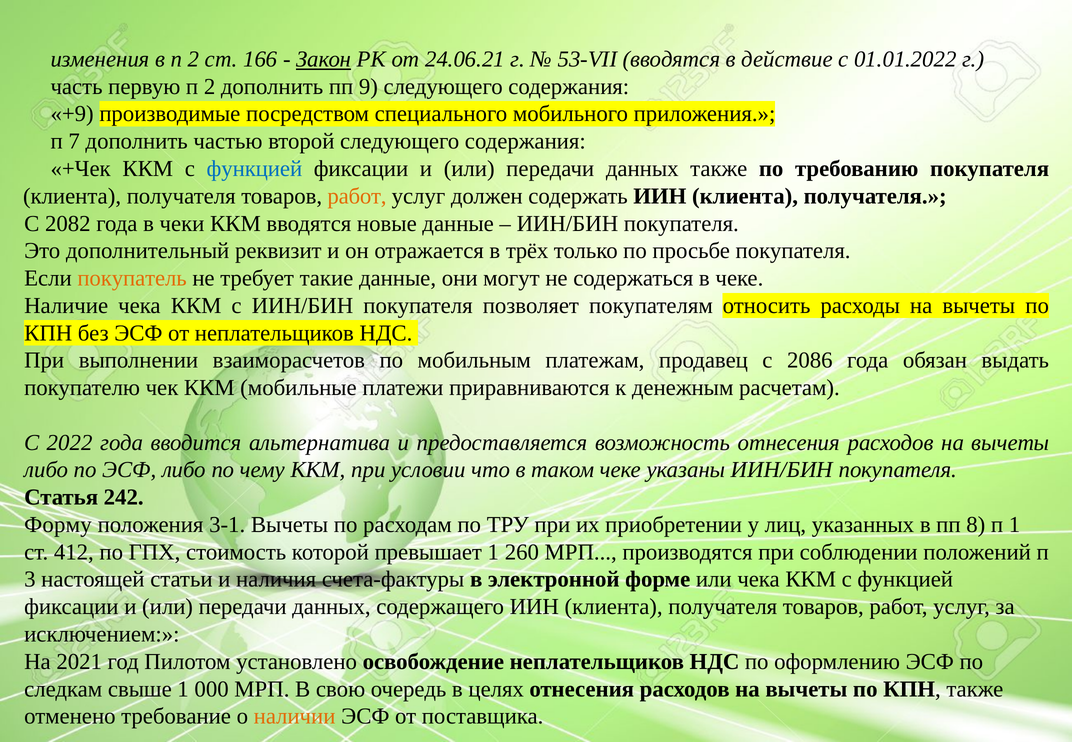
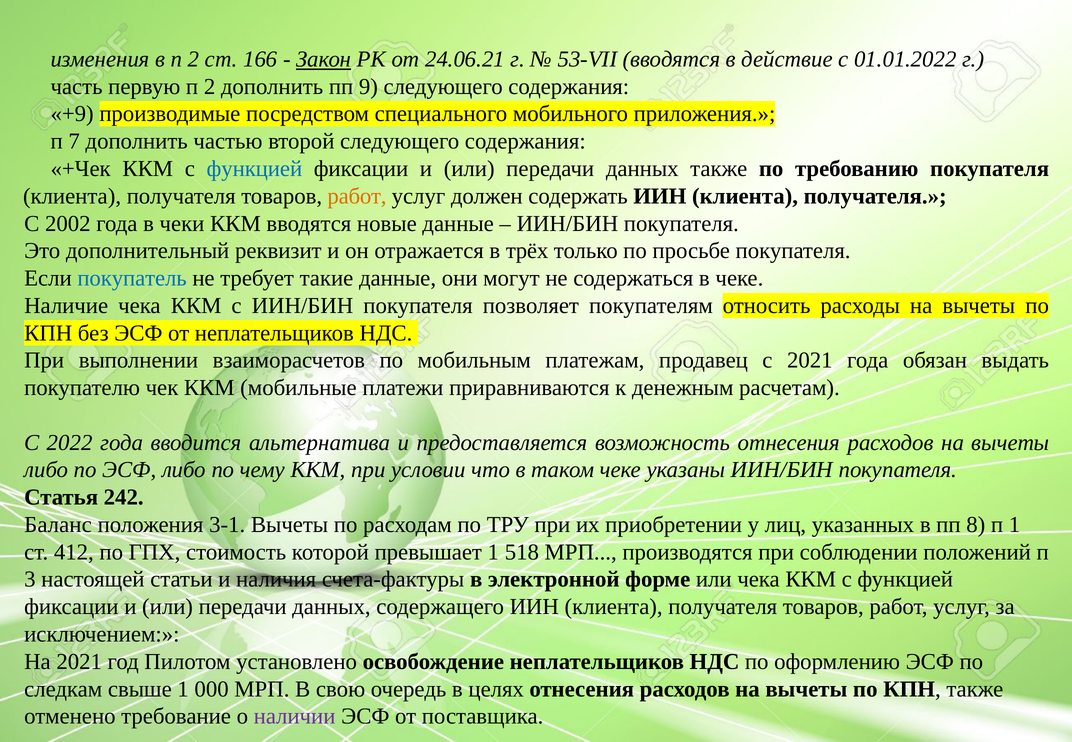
2082: 2082 -> 2002 (68, 224)
покупатель colour: orange -> blue (132, 278)
с 2086: 2086 -> 2021 (810, 360)
Форму: Форму -> Баланс (58, 525)
260: 260 -> 518 (522, 552)
наличии colour: orange -> purple (295, 716)
